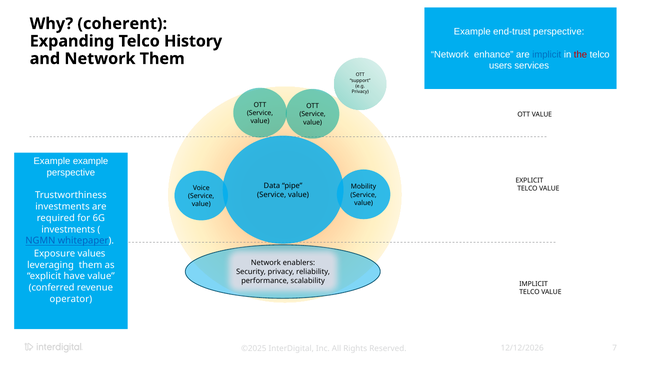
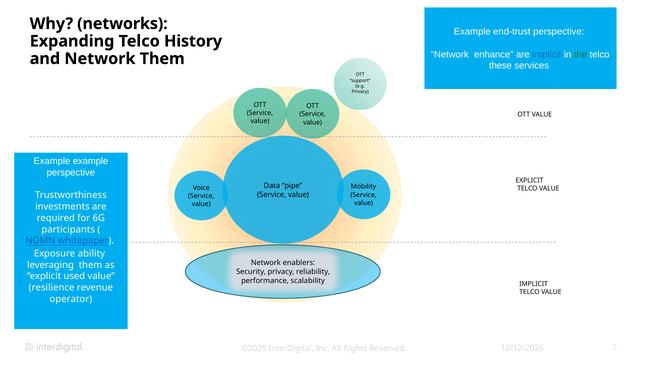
coherent: coherent -> networks (122, 24)
the colour: red -> green (580, 54)
users: users -> these (500, 66)
investments: investments -> participants (68, 229)
values: values -> ability (91, 253)
have: have -> used (74, 276)
conferred: conferred -> resilience (52, 287)
